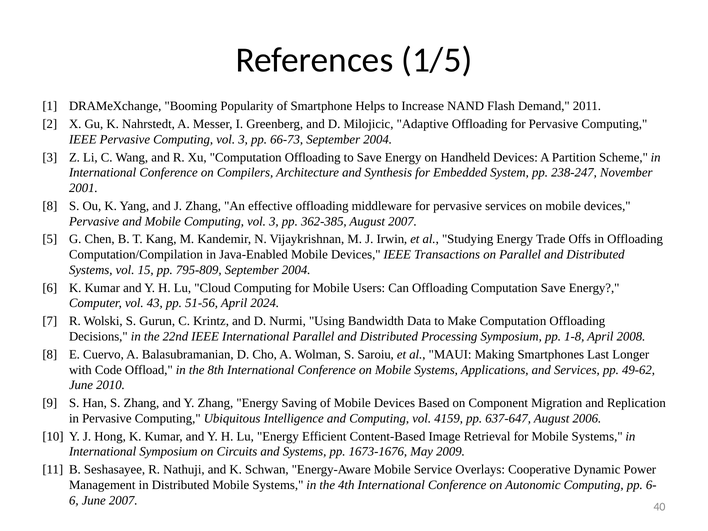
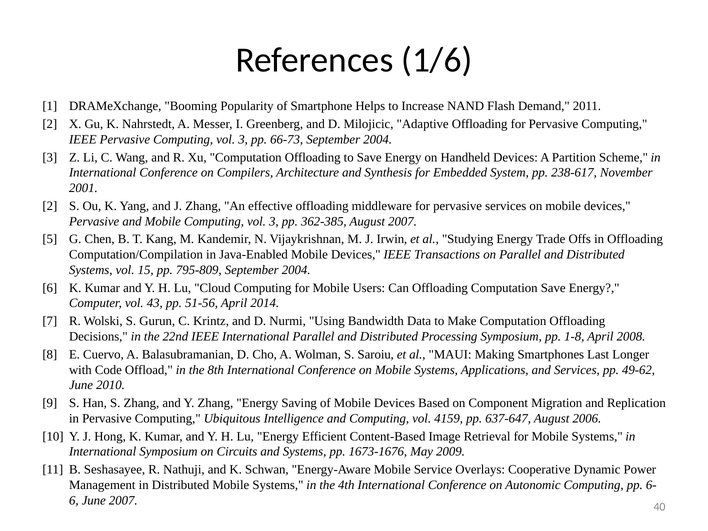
1/5: 1/5 -> 1/6 (437, 60)
238-247: 238-247 -> 238-617 (574, 173)
8: 8 -> 2 (50, 206)
2024: 2024 -> 2014 (265, 303)
